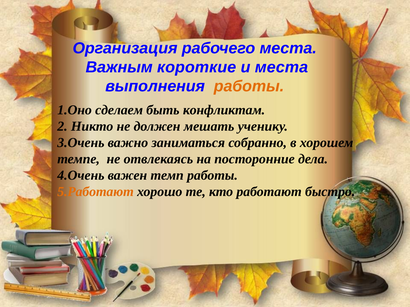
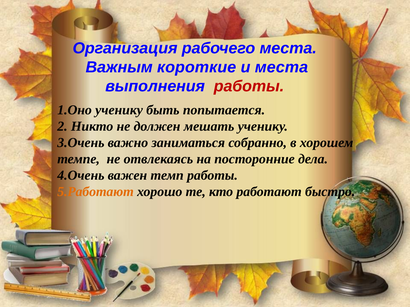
работы colour: orange -> red (249, 87)
1.Оно сделаем: сделаем -> ученику (119, 110)
конфликтам: конфликтам -> попытается (224, 110)
